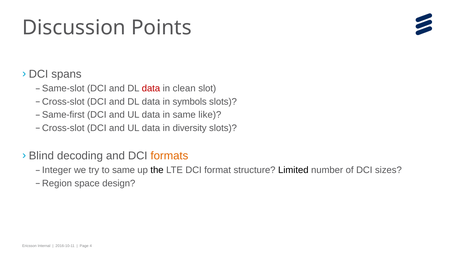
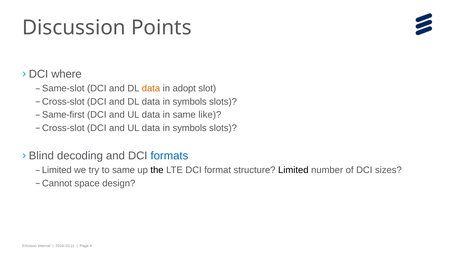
spans: spans -> where (67, 74)
data colour: red -> orange (151, 88)
clean: clean -> adopt (184, 88)
UL data in diversity: diversity -> symbols (190, 128)
formats colour: orange -> blue (169, 156)
Integer: Integer -> Limited (57, 170)
Region: Region -> Cannot (57, 183)
